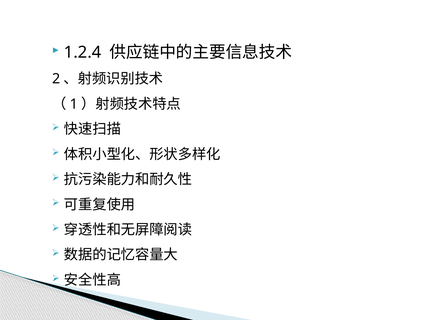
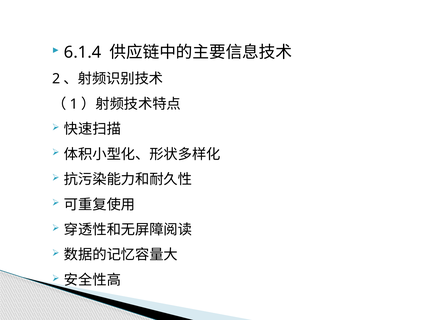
1.2.4: 1.2.4 -> 6.1.4 (83, 53)
